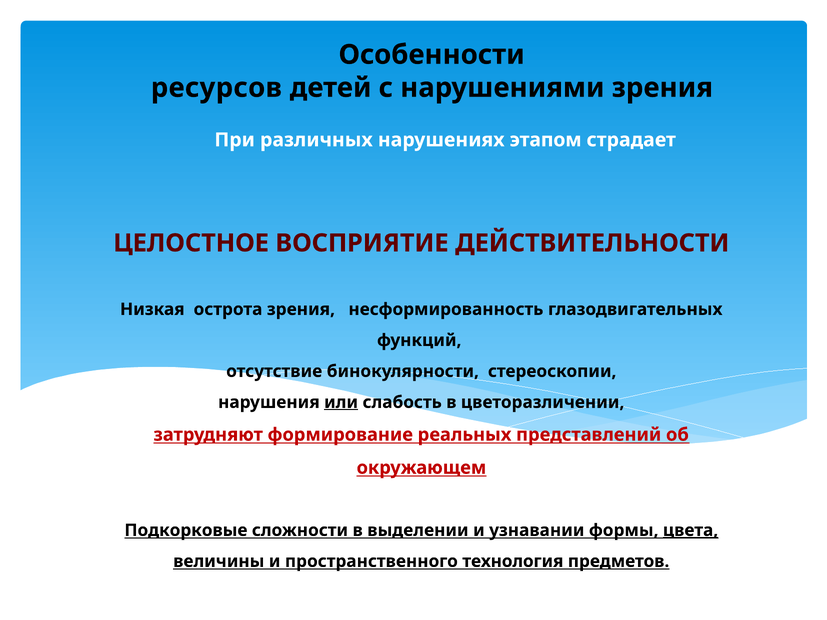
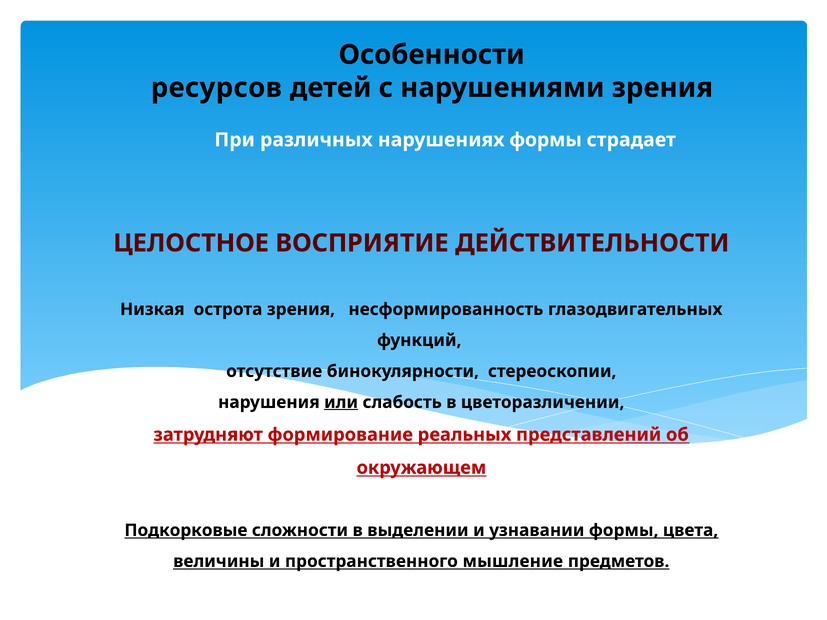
нарушениях этапом: этапом -> формы (546, 140)
цвета underline: present -> none (691, 530)
технология: технология -> мышление (513, 561)
